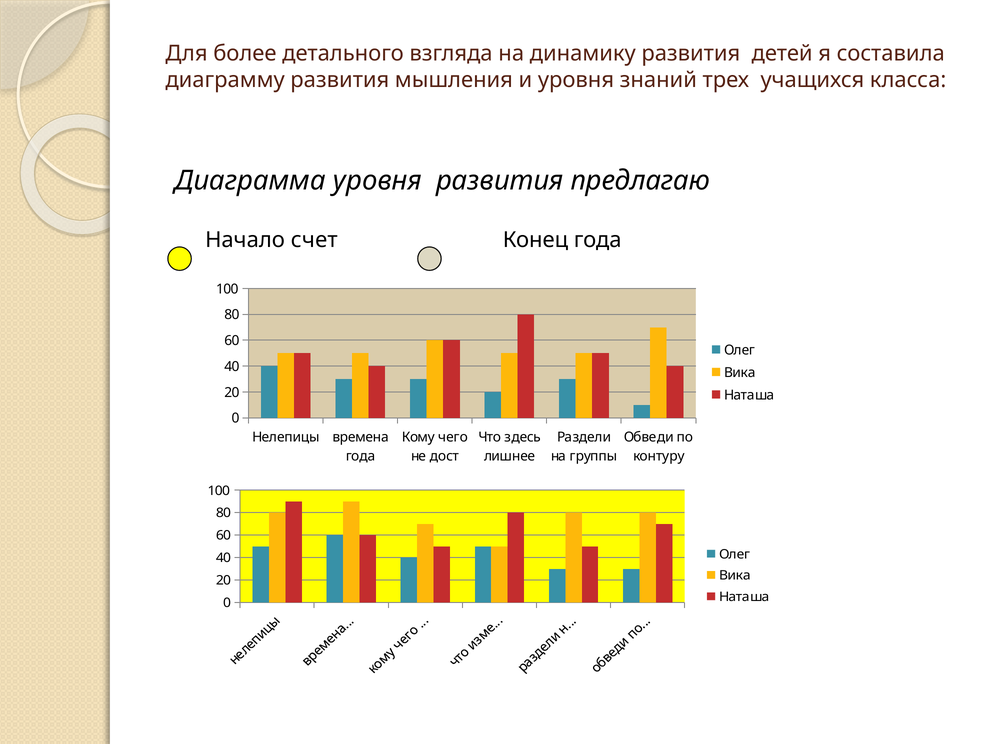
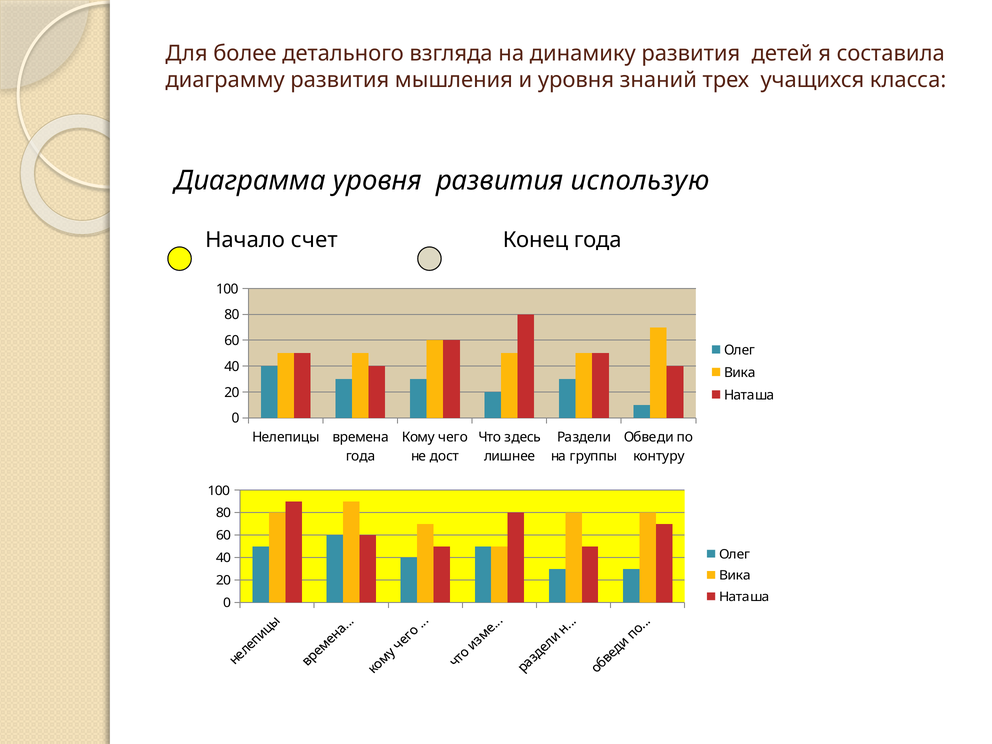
предлагаю: предлагаю -> использую (640, 181)
